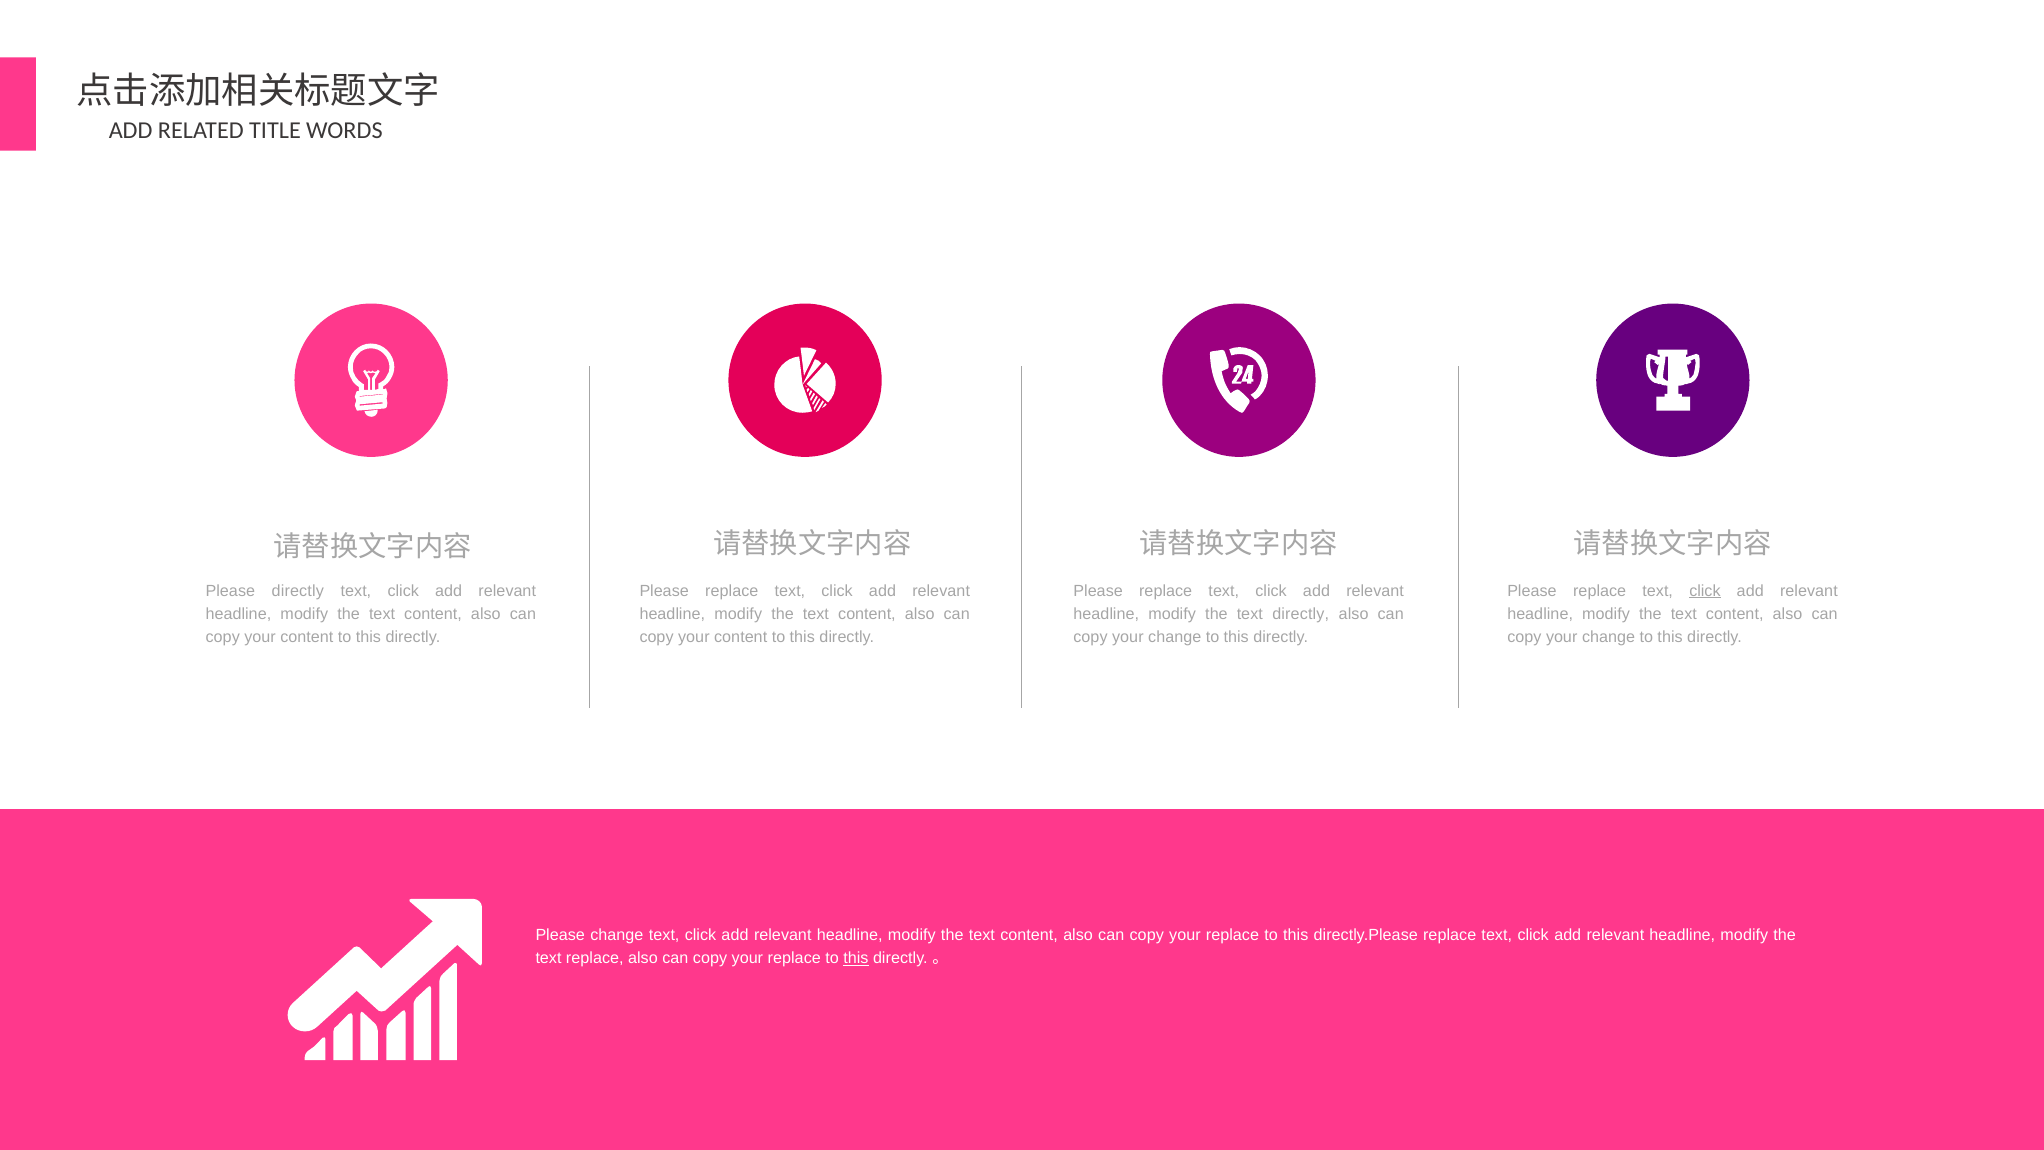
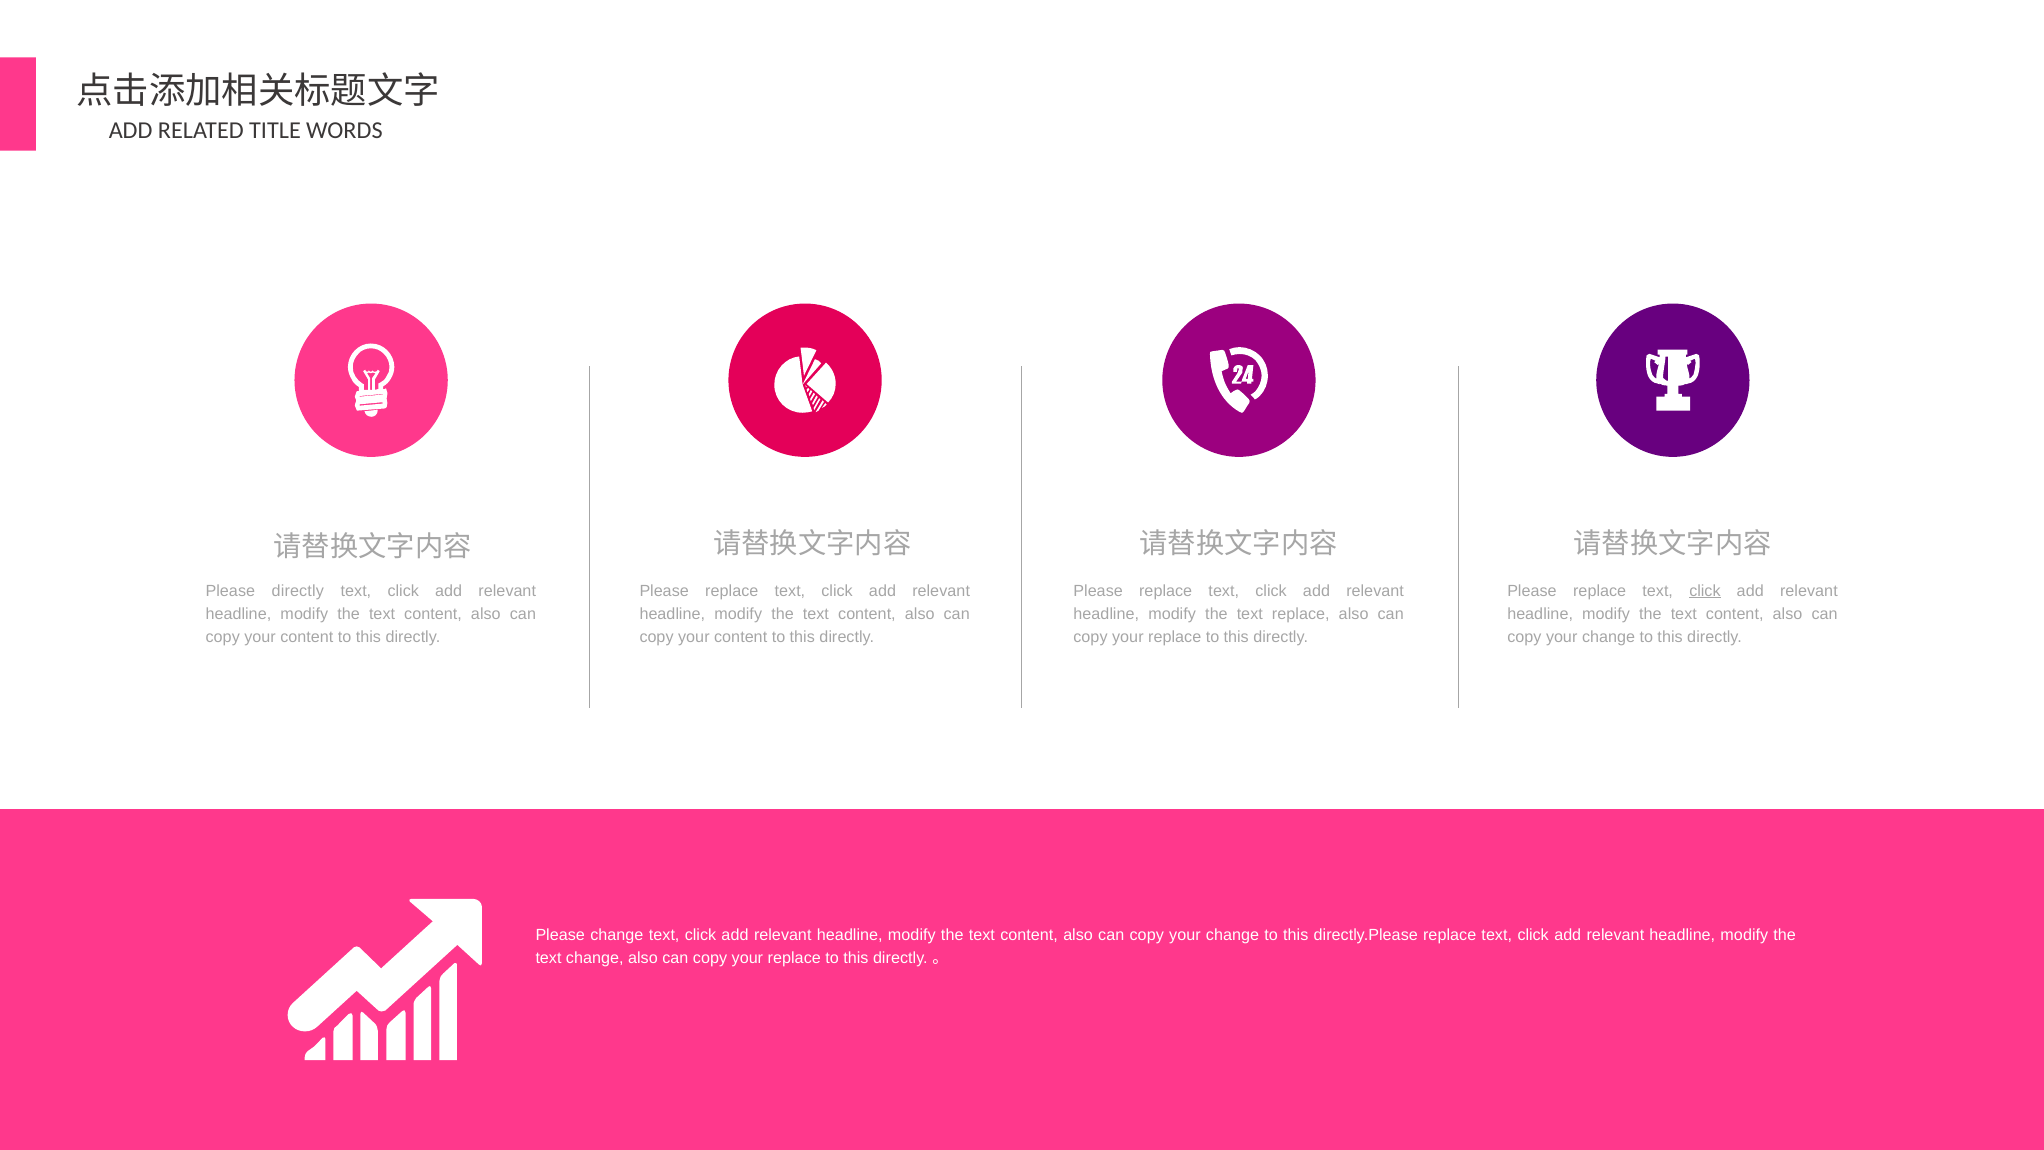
text directly: directly -> replace (1301, 614)
change: change -> replace (1175, 637)
replace: replace -> change (1232, 935)
text replace: replace -> change (595, 958)
this underline: present -> none (856, 958)
